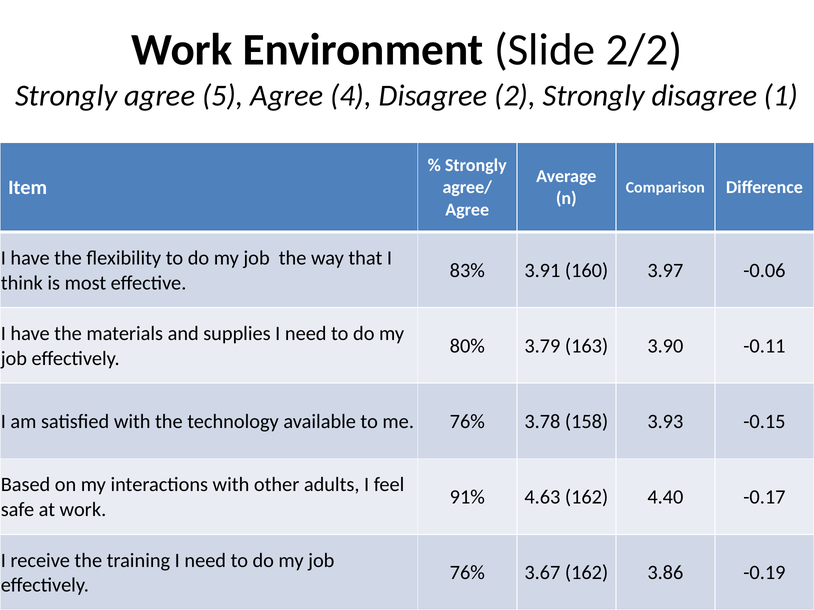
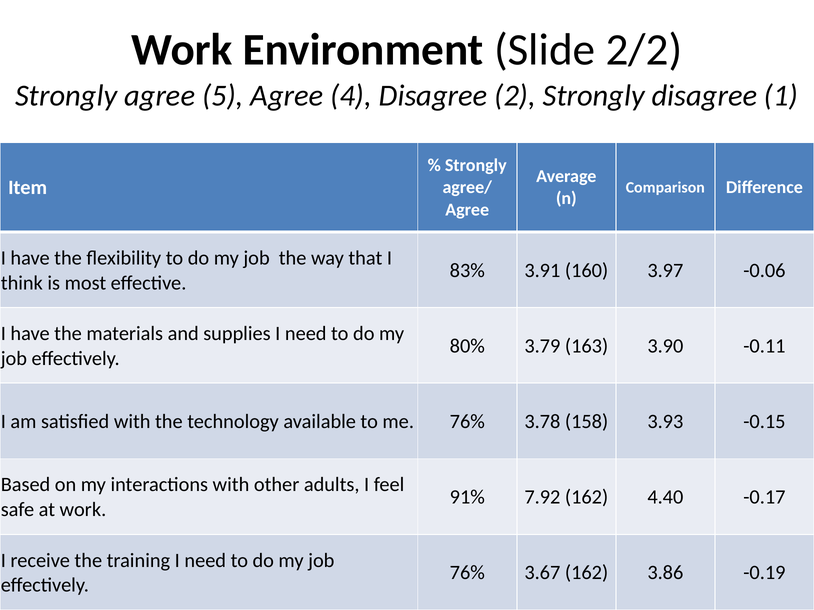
4.63: 4.63 -> 7.92 (542, 498)
